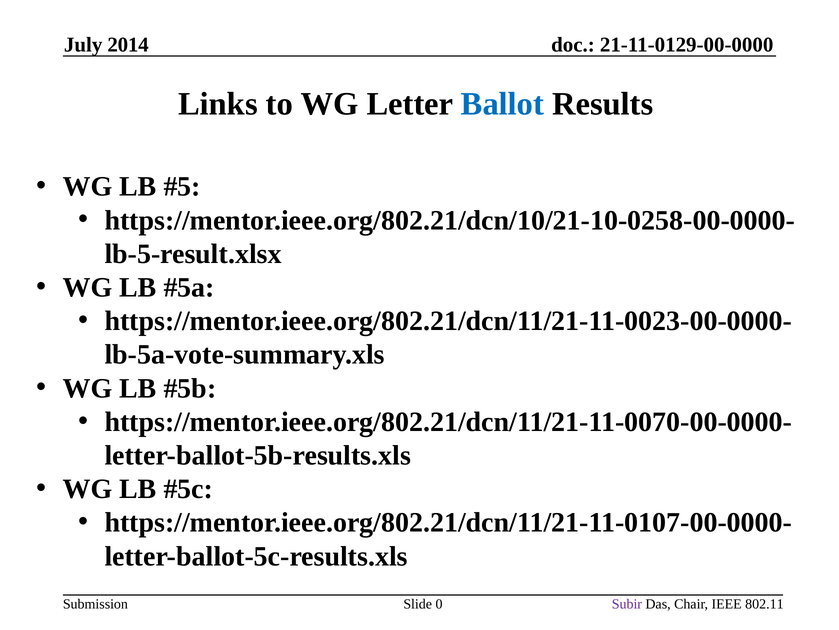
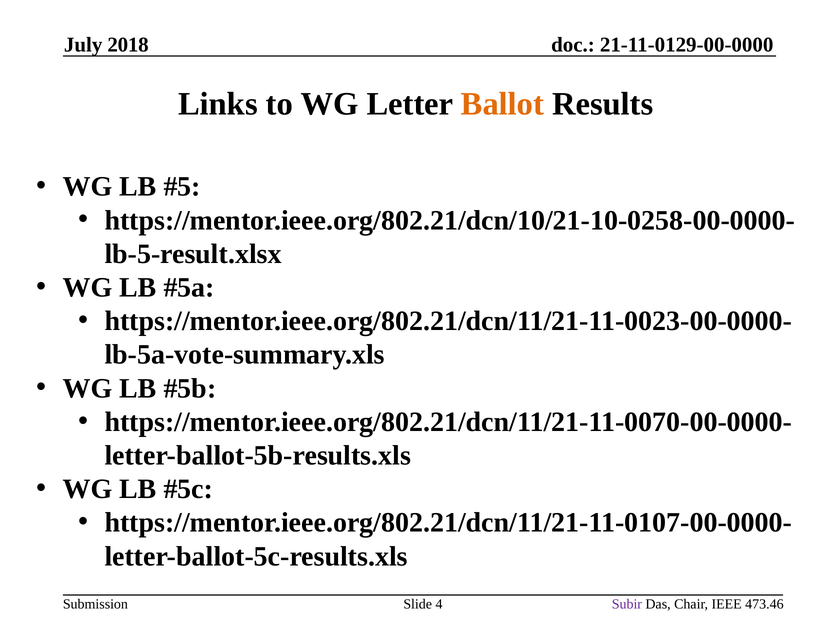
2014: 2014 -> 2018 (128, 45)
Ballot colour: blue -> orange (502, 104)
0: 0 -> 4 (439, 603)
802.11: 802.11 -> 473.46 (764, 603)
